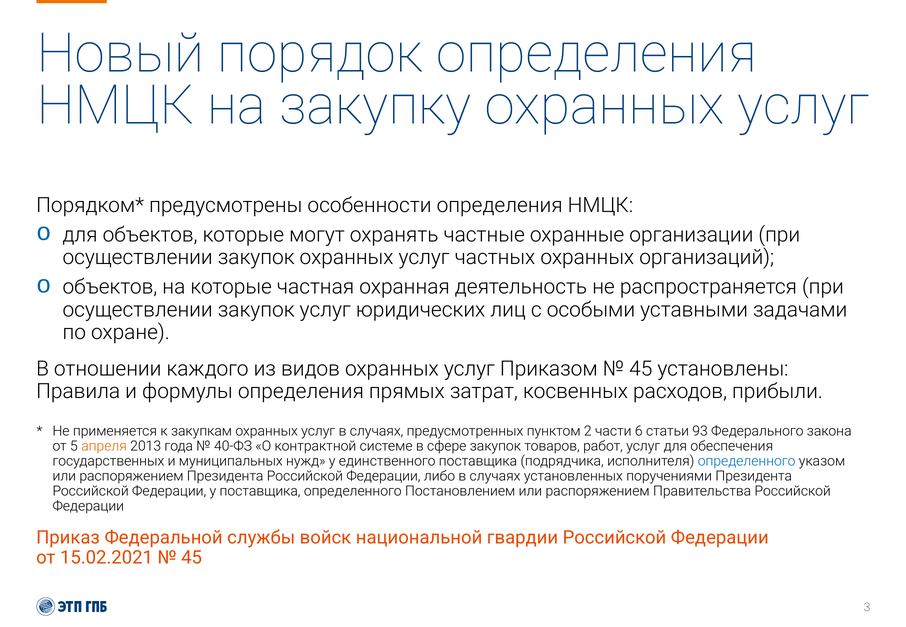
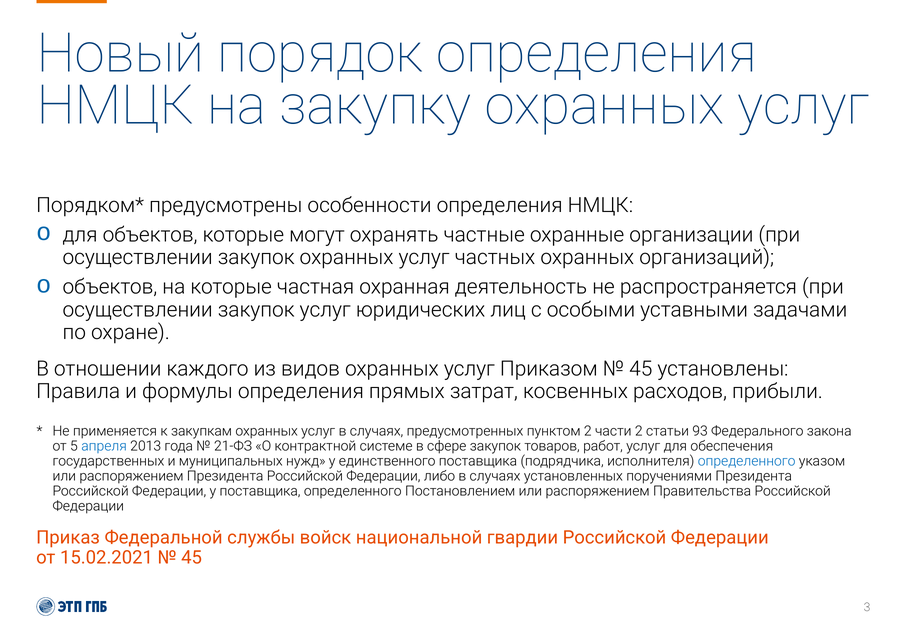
части 6: 6 -> 2 (639, 431)
апреля colour: orange -> blue (104, 446)
40-ФЗ: 40-ФЗ -> 21-ФЗ (233, 446)
